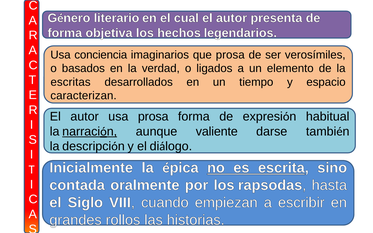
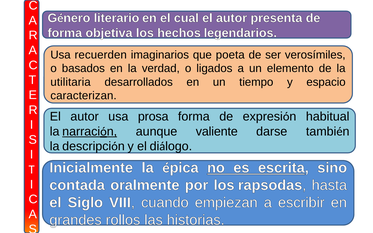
conciencia: conciencia -> recuerden (101, 55)
que prosa: prosa -> poeta (230, 55)
escritas: escritas -> utilitaria (71, 82)
